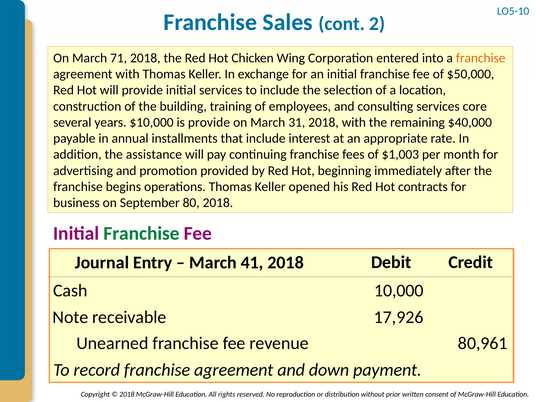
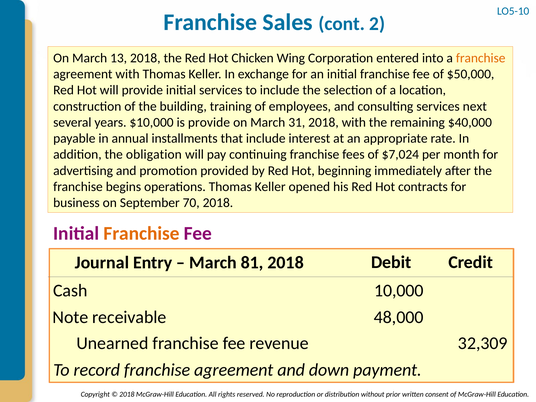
71: 71 -> 13 (119, 58)
core: core -> next (475, 106)
assistance: assistance -> obligation (154, 155)
$1,003: $1,003 -> $7,024 (400, 155)
80: 80 -> 70 (191, 203)
Franchise colour: green -> orange (142, 234)
41: 41 -> 81 (252, 263)
17,926: 17,926 -> 48,000 (399, 317)
80,961: 80,961 -> 32,309 (483, 343)
